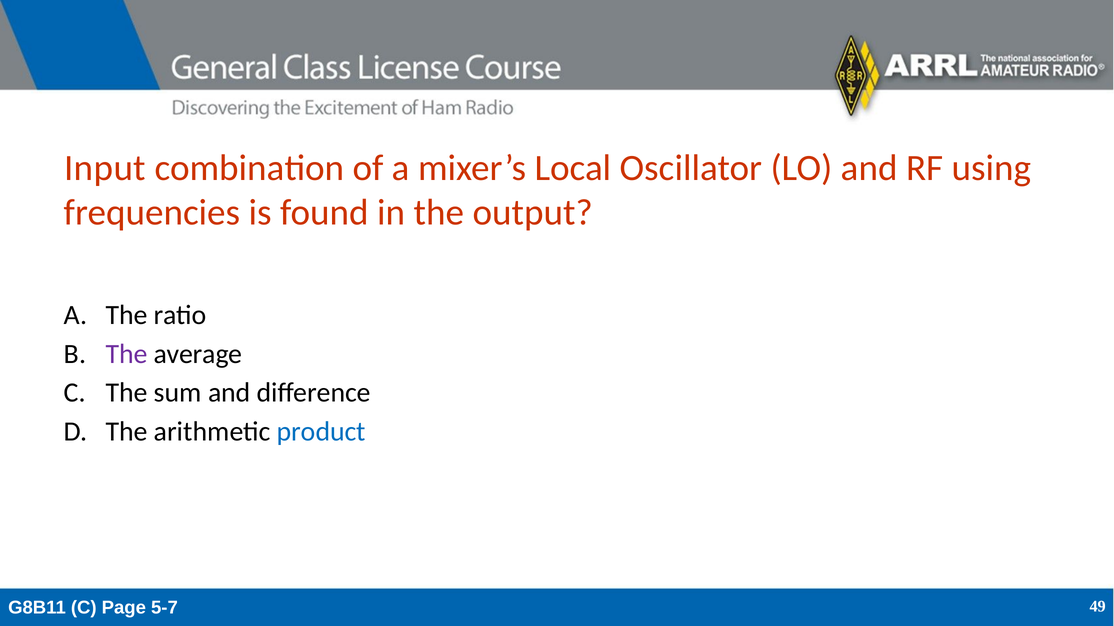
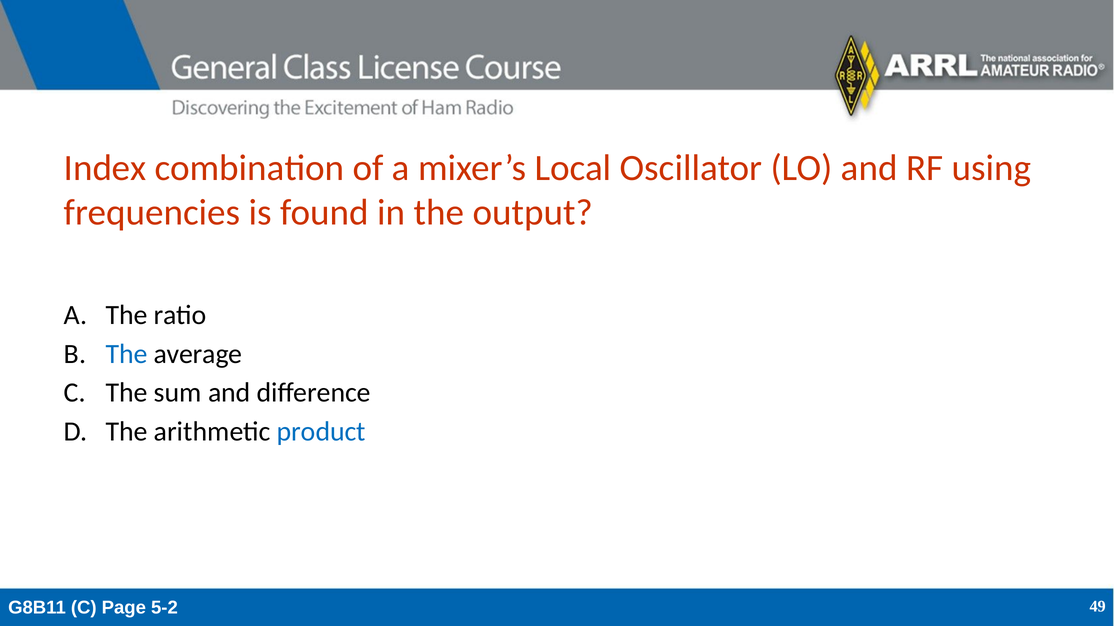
Input: Input -> Index (105, 168)
The colour: purple -> blue (127, 354)
5-7: 5-7 -> 5-2 (164, 608)
